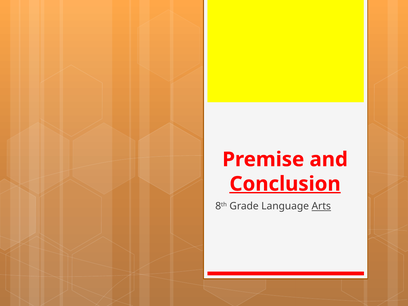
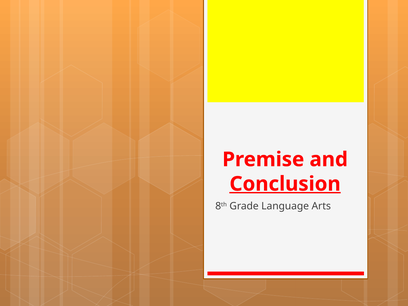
Arts underline: present -> none (321, 206)
